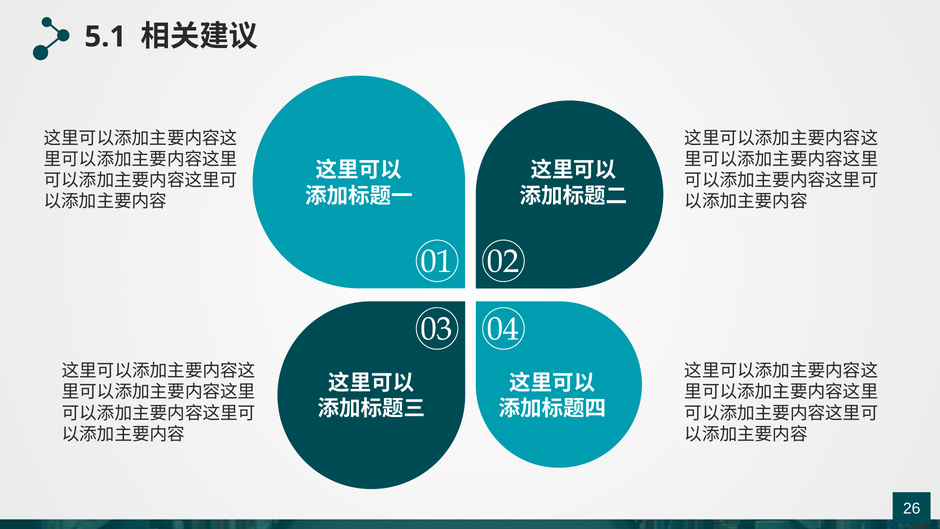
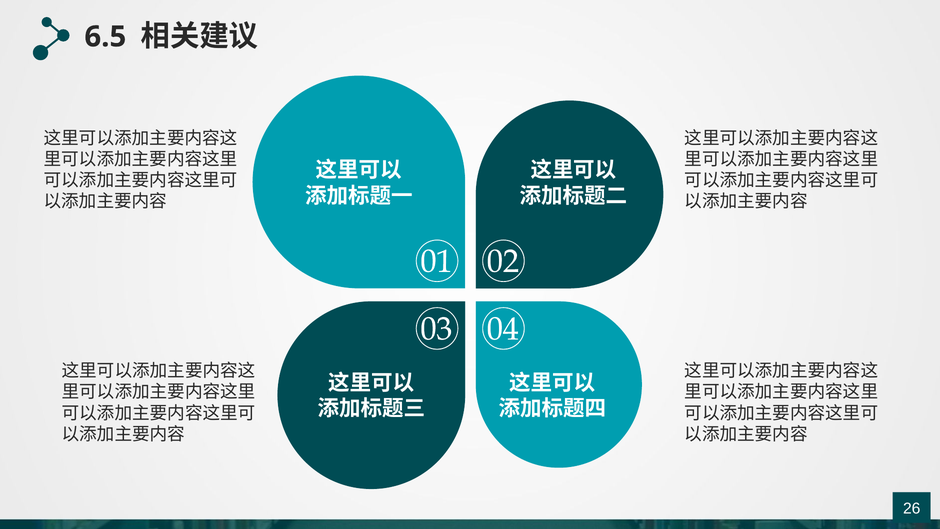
5.1: 5.1 -> 6.5 (105, 37)
